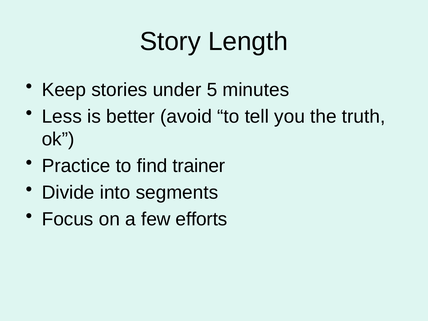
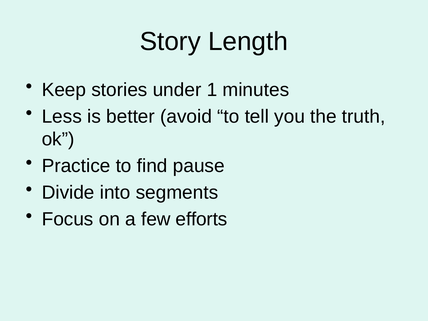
5: 5 -> 1 (212, 90)
trainer: trainer -> pause (199, 166)
